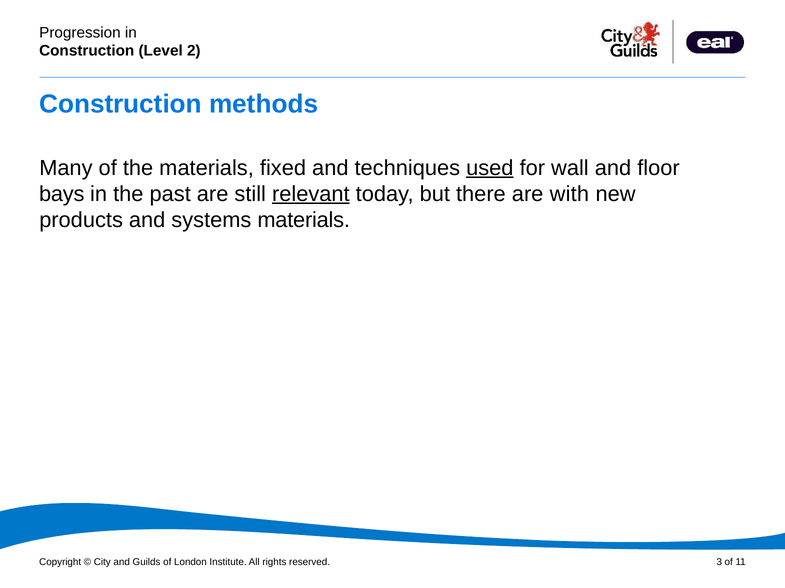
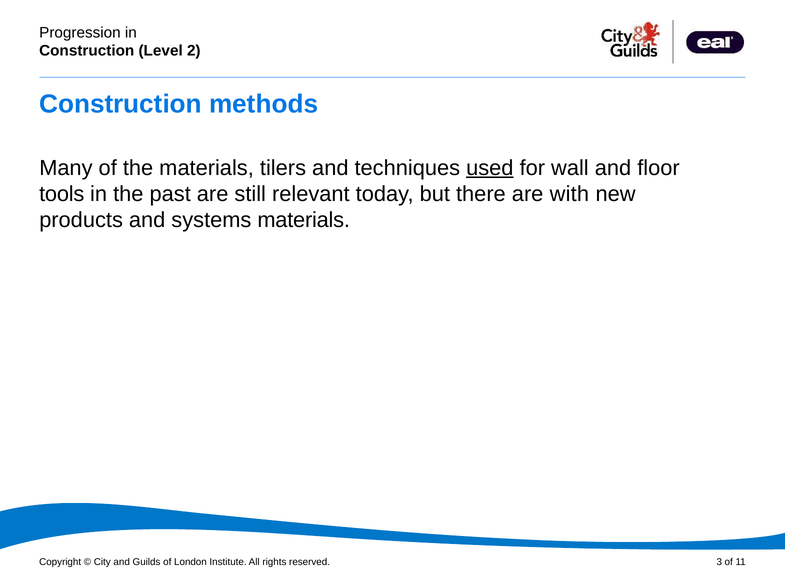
fixed: fixed -> tilers (283, 168)
bays: bays -> tools (62, 194)
relevant underline: present -> none (311, 194)
